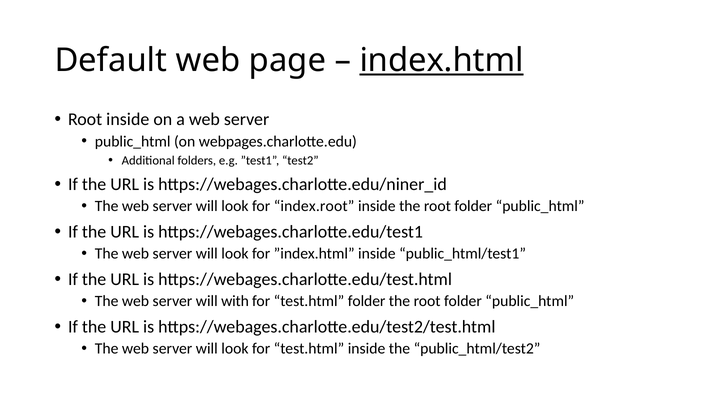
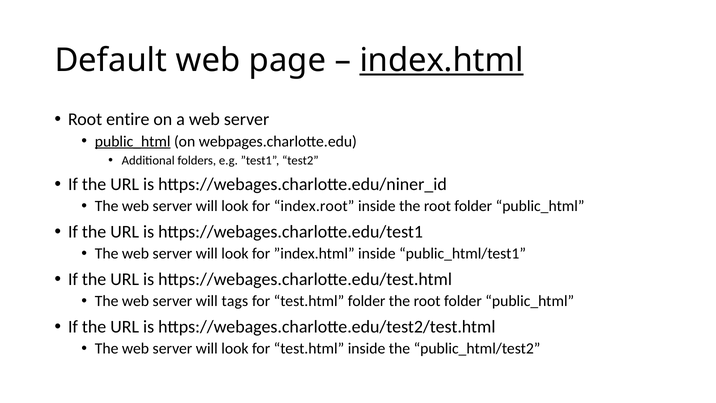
Root inside: inside -> entire (128, 119)
public_html underline: none -> present (133, 141)
with: with -> tags (235, 301)
